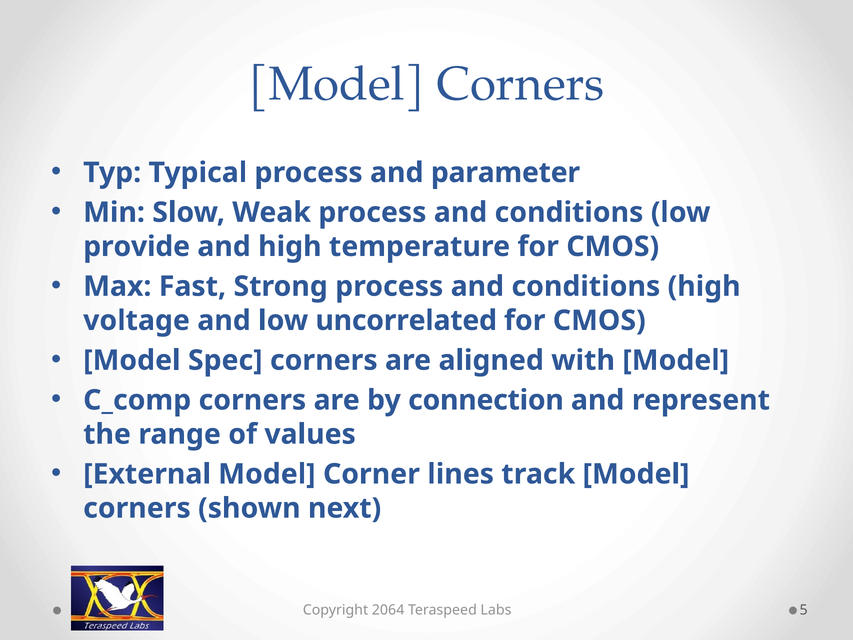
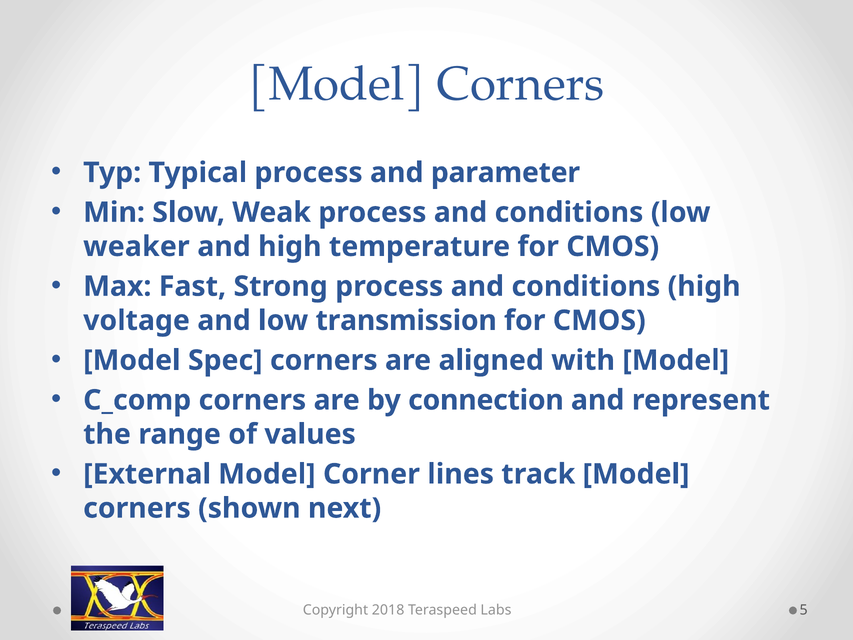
provide: provide -> weaker (136, 247)
uncorrelated: uncorrelated -> transmission (406, 320)
2064: 2064 -> 2018 (388, 610)
